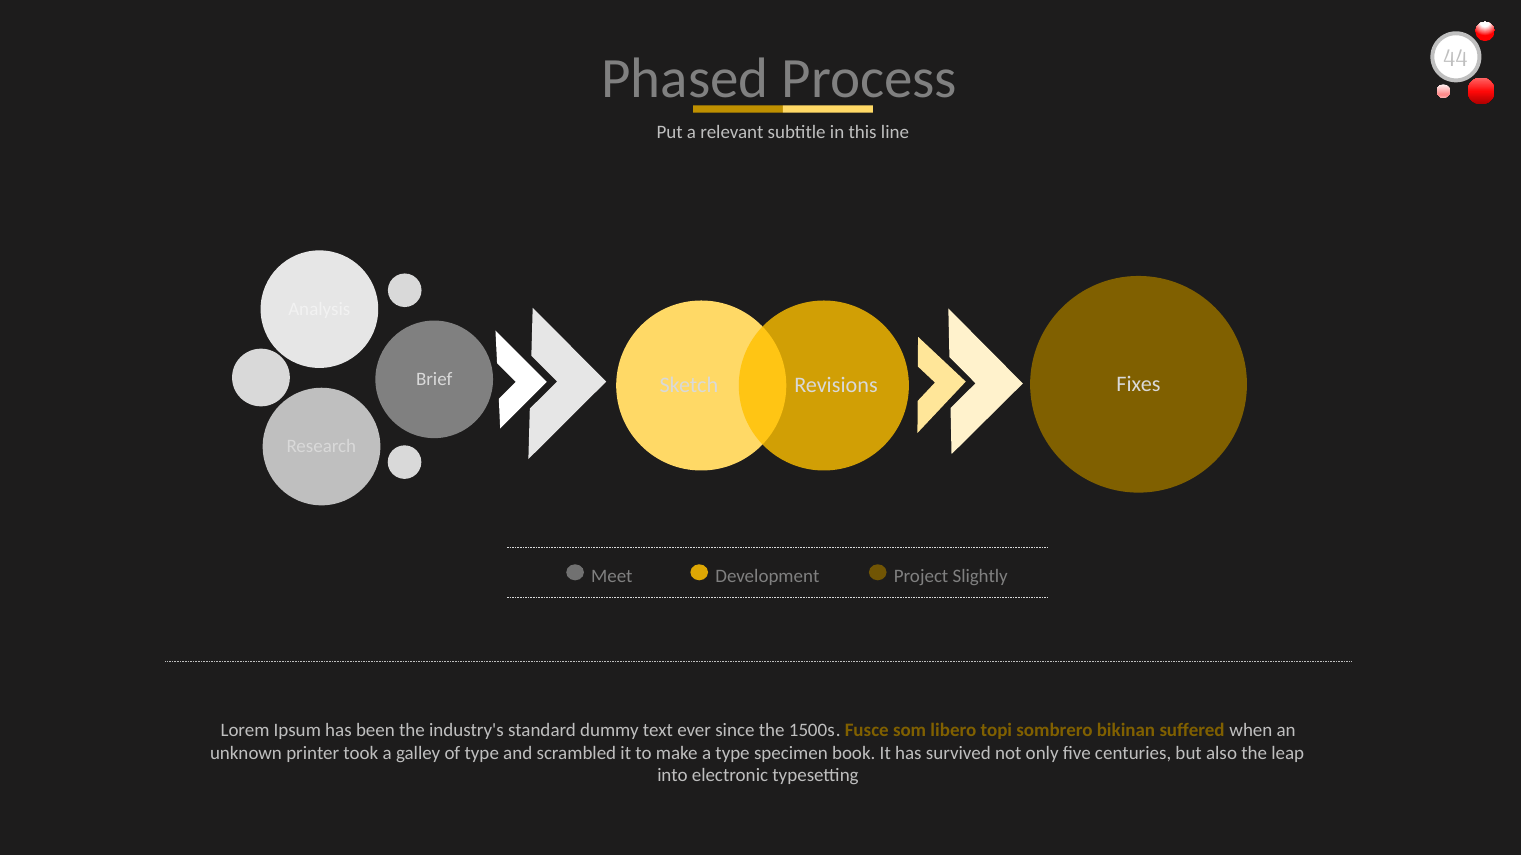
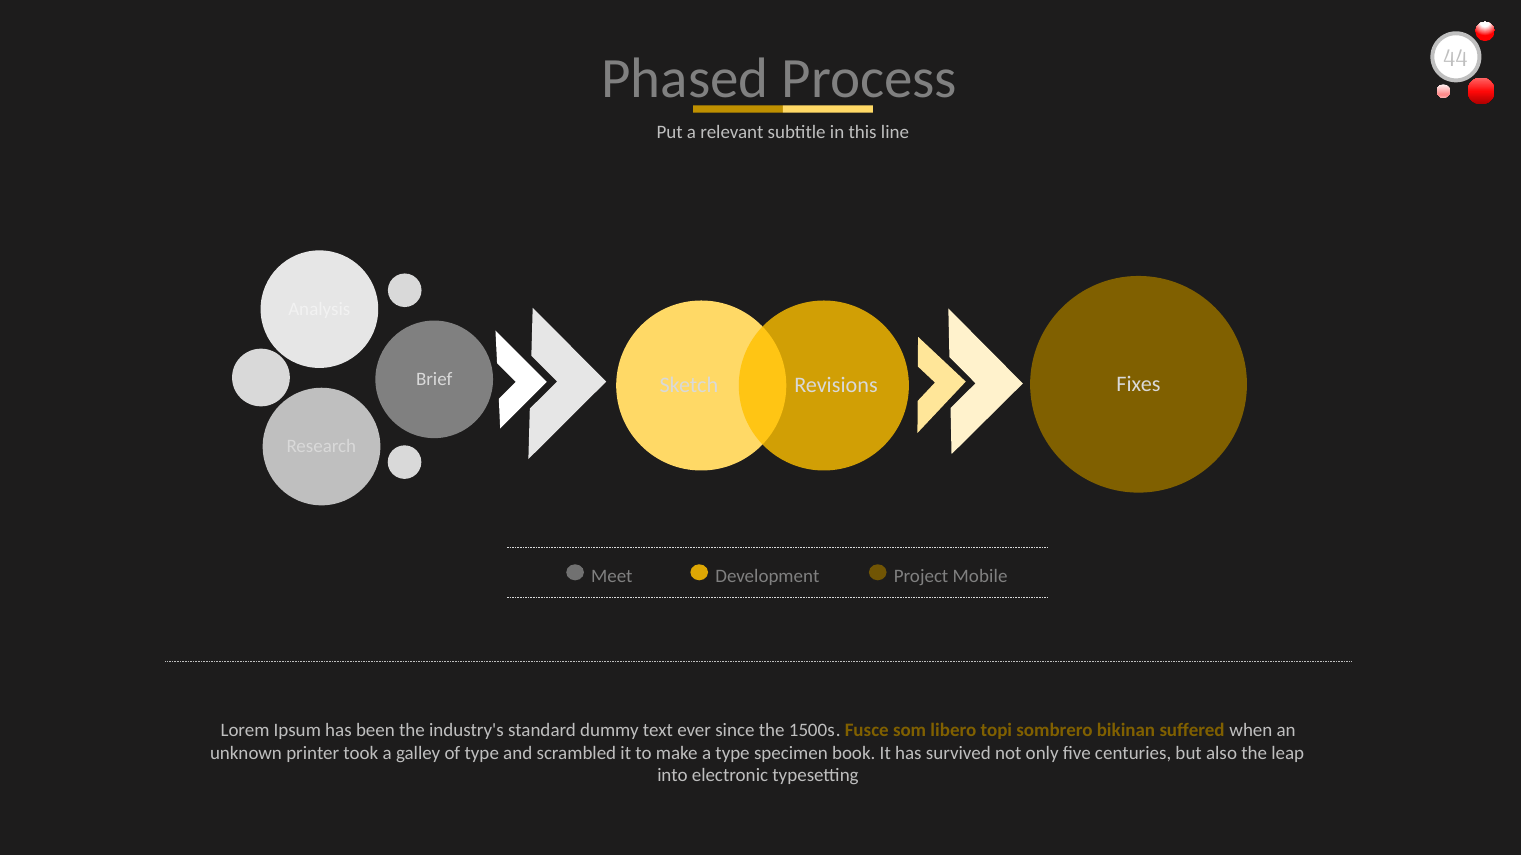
Slightly: Slightly -> Mobile (980, 577)
